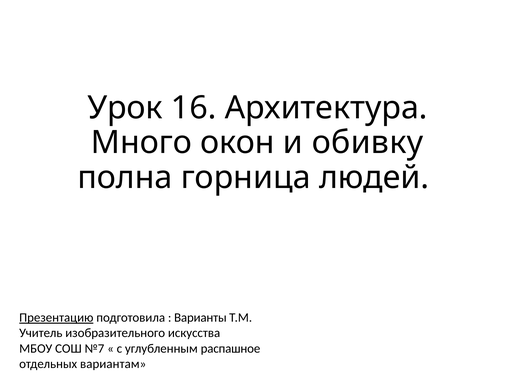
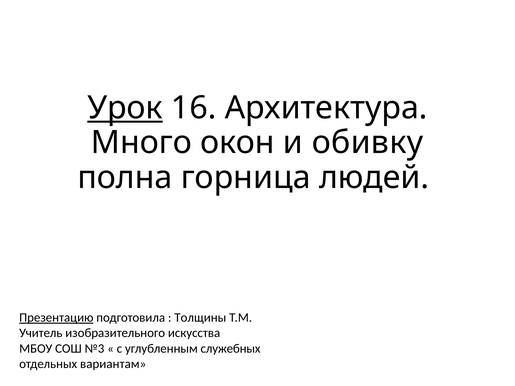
Урок underline: none -> present (125, 108)
Варианты: Варианты -> Толщины (200, 318)
№7: №7 -> №3 (94, 349)
распашное: распашное -> служебных (230, 349)
